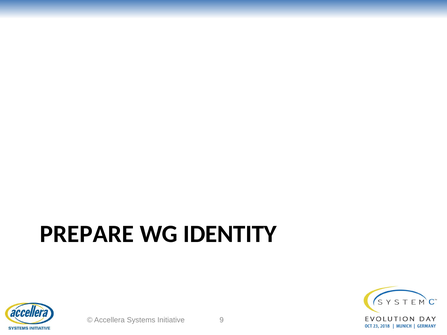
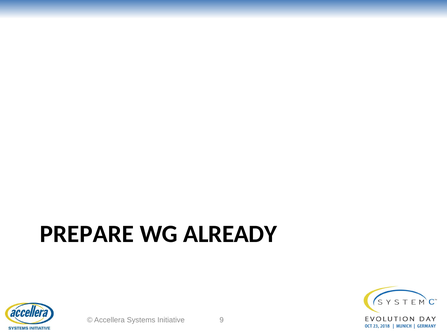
IDENTITY: IDENTITY -> ALREADY (230, 234)
